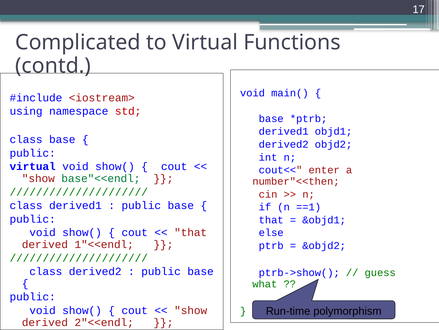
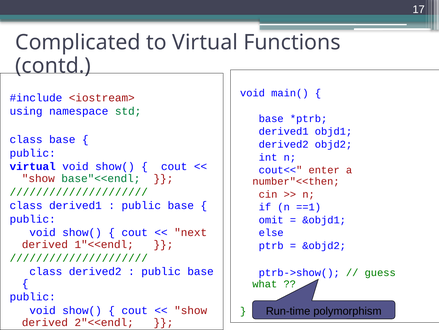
std colour: red -> green (128, 111)
that: that -> omit (271, 219)
that: that -> next (191, 232)
